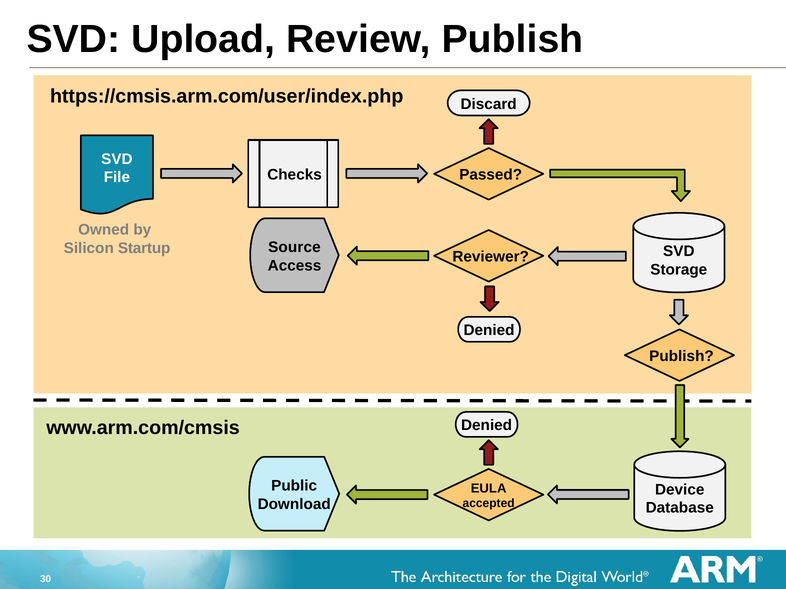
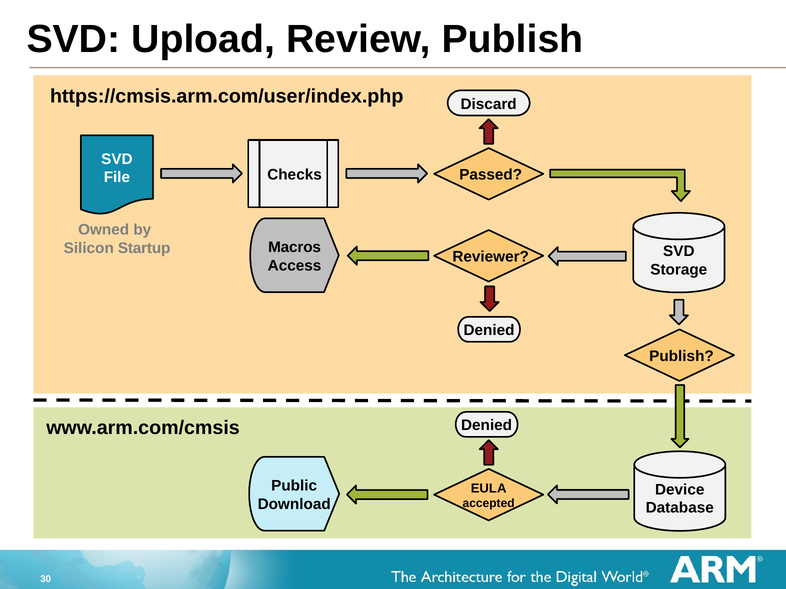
Source: Source -> Macros (295, 247)
